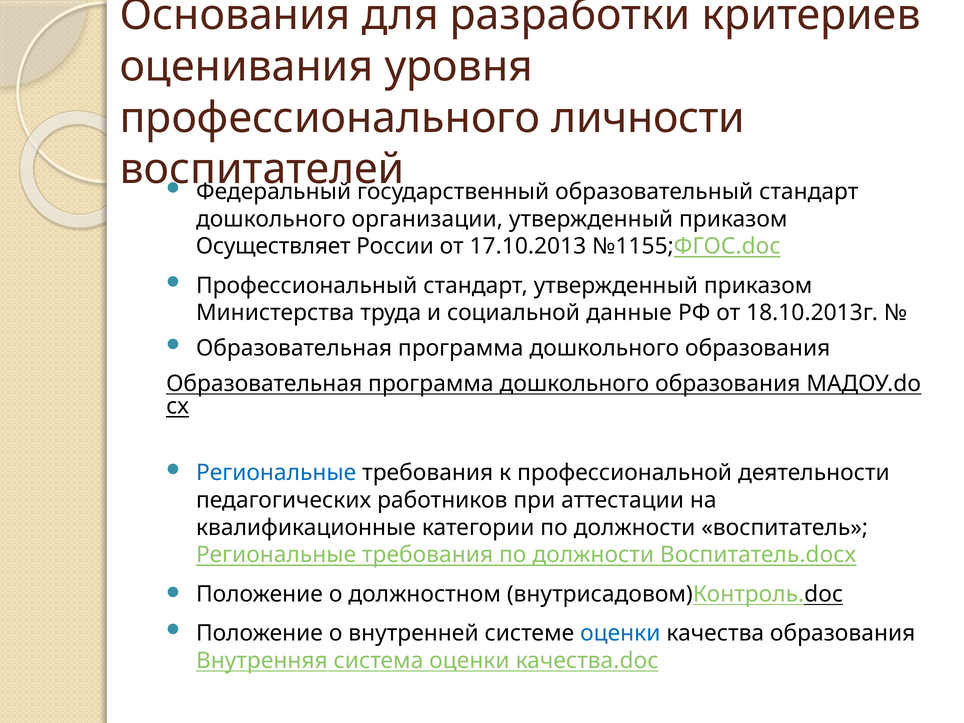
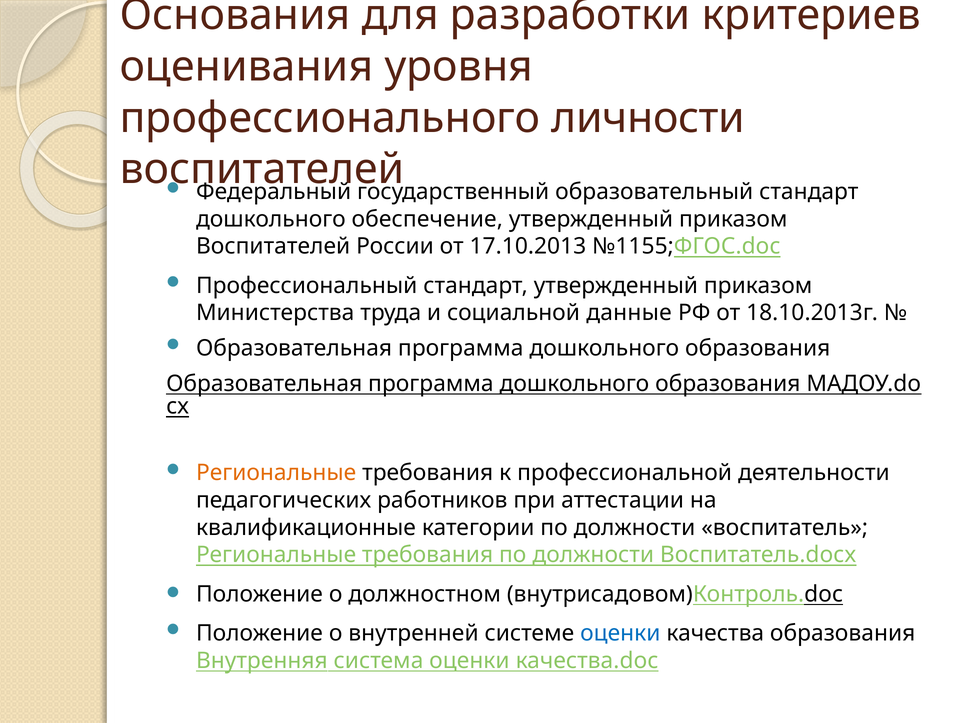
организации: организации -> обеспечение (427, 219)
Осуществляет: Осуществляет -> Воспитателей (273, 246)
Региональные colour: blue -> orange (276, 473)
